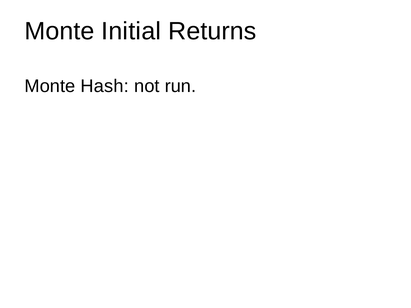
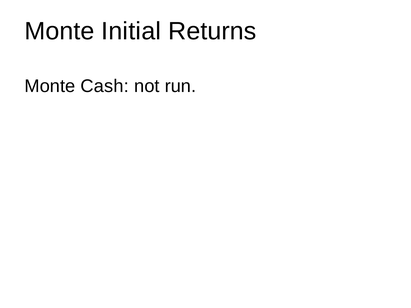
Hash: Hash -> Cash (105, 86)
